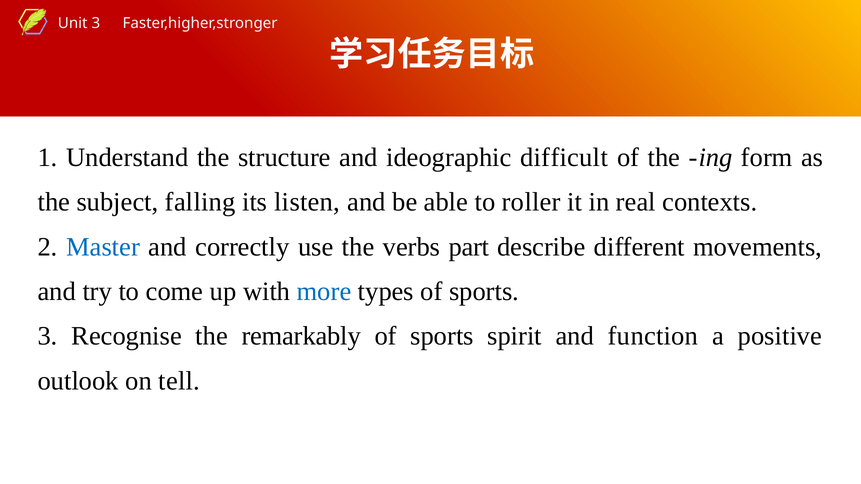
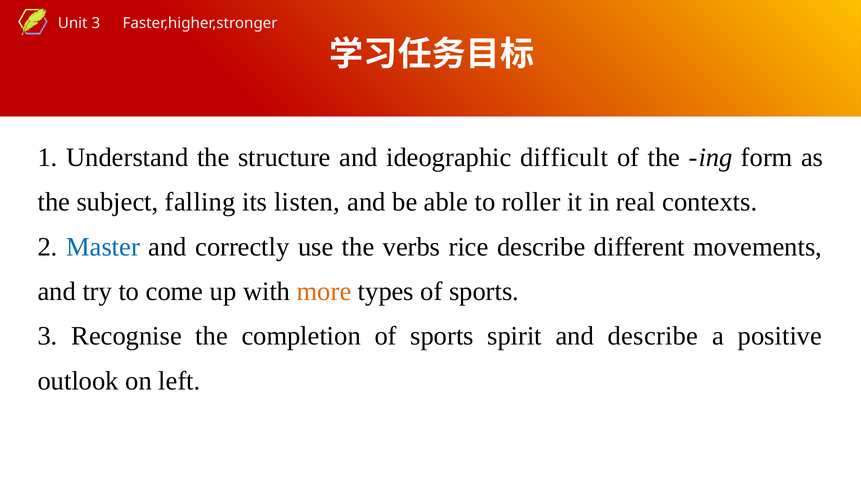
part: part -> rice (469, 247)
more colour: blue -> orange (324, 292)
remarkably: remarkably -> completion (301, 336)
and function: function -> describe (653, 336)
tell: tell -> left (179, 381)
